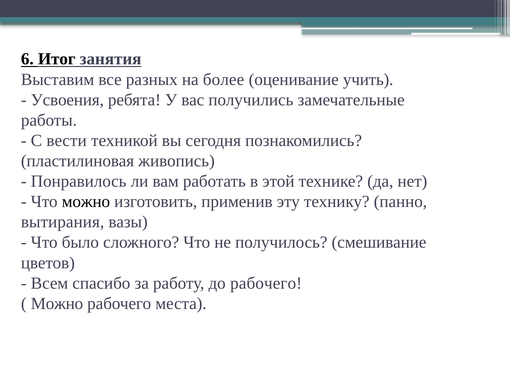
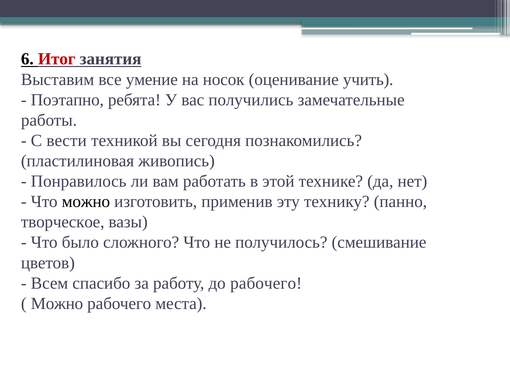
Итог colour: black -> red (57, 59)
разных: разных -> умение (152, 80)
более: более -> носок (224, 80)
Усвоения: Усвоения -> Поэтапно (67, 100)
вытирания: вытирания -> творческое (63, 222)
